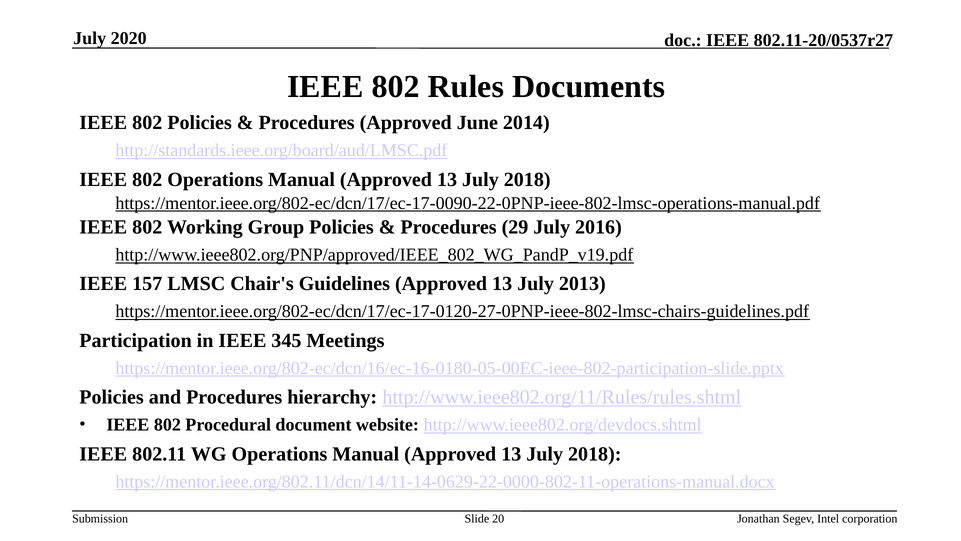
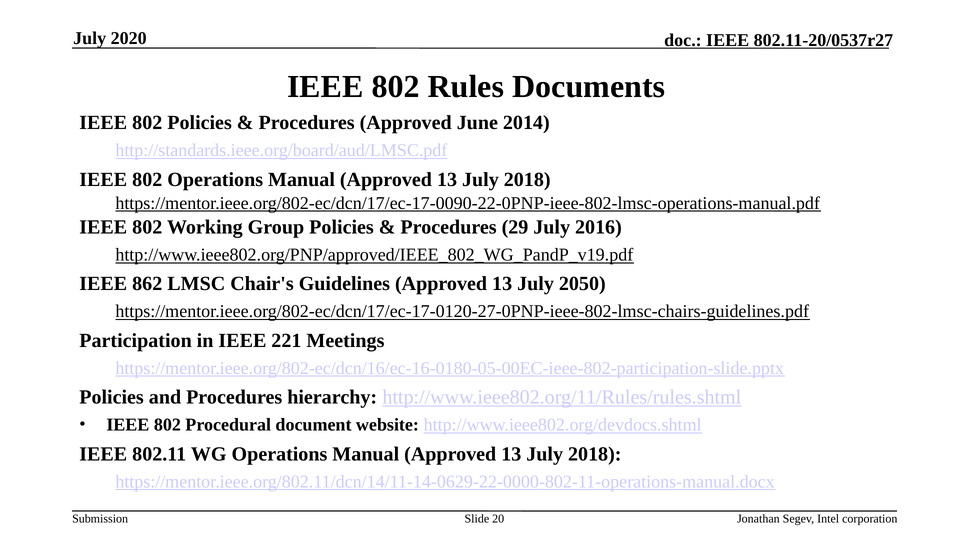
157: 157 -> 862 (147, 284)
2013: 2013 -> 2050 (582, 284)
345: 345 -> 221 (286, 340)
